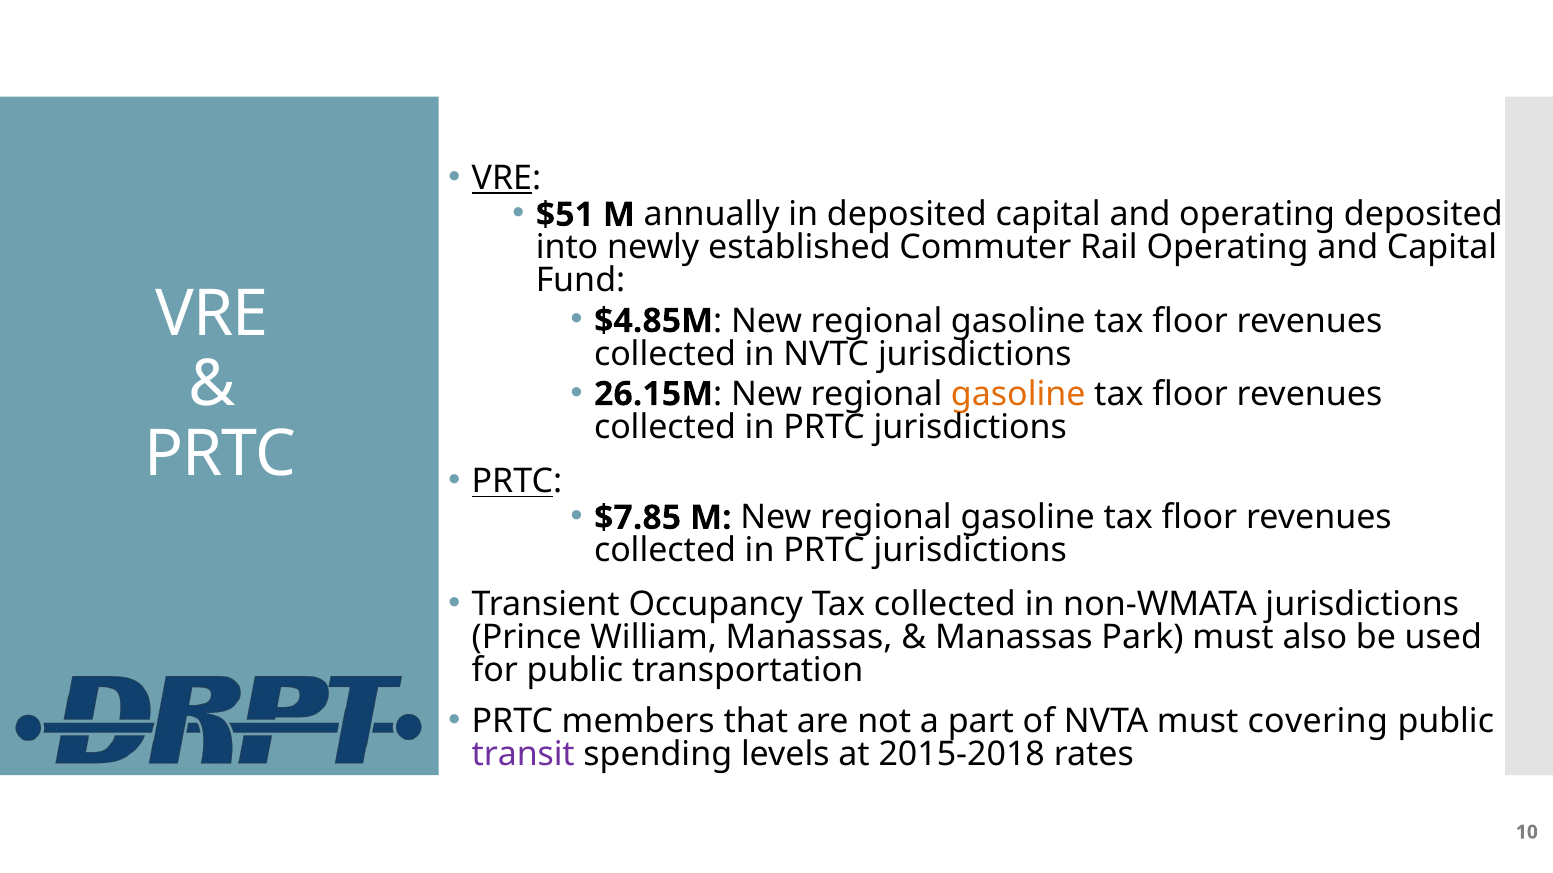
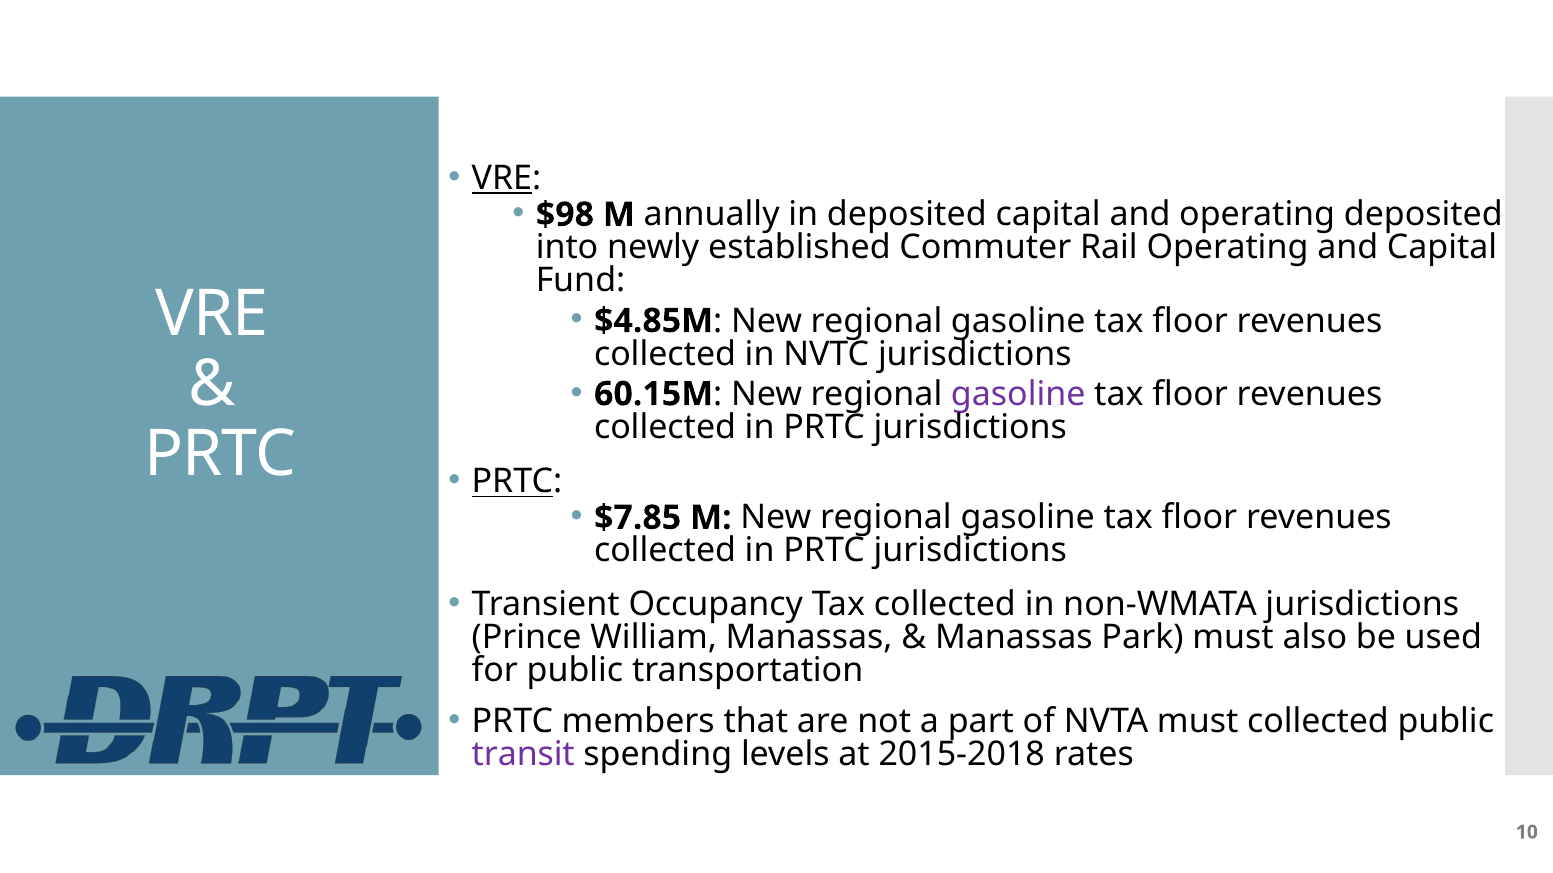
$51: $51 -> $98 (565, 215)
26.15M: 26.15M -> 60.15M (654, 394)
gasoline colour: orange -> purple (1018, 394)
must covering: covering -> collected (1318, 722)
